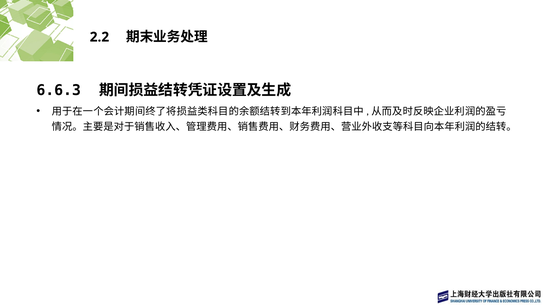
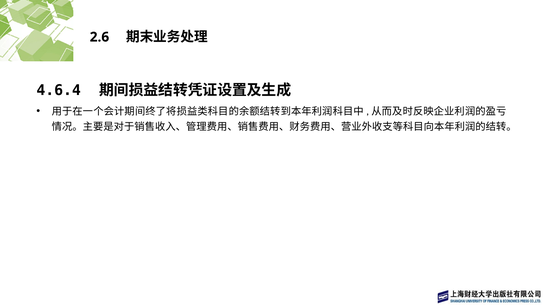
2.2: 2.2 -> 2.6 (99, 37)
6.6.3: 6.6.3 -> 4.6.4 (59, 90)
